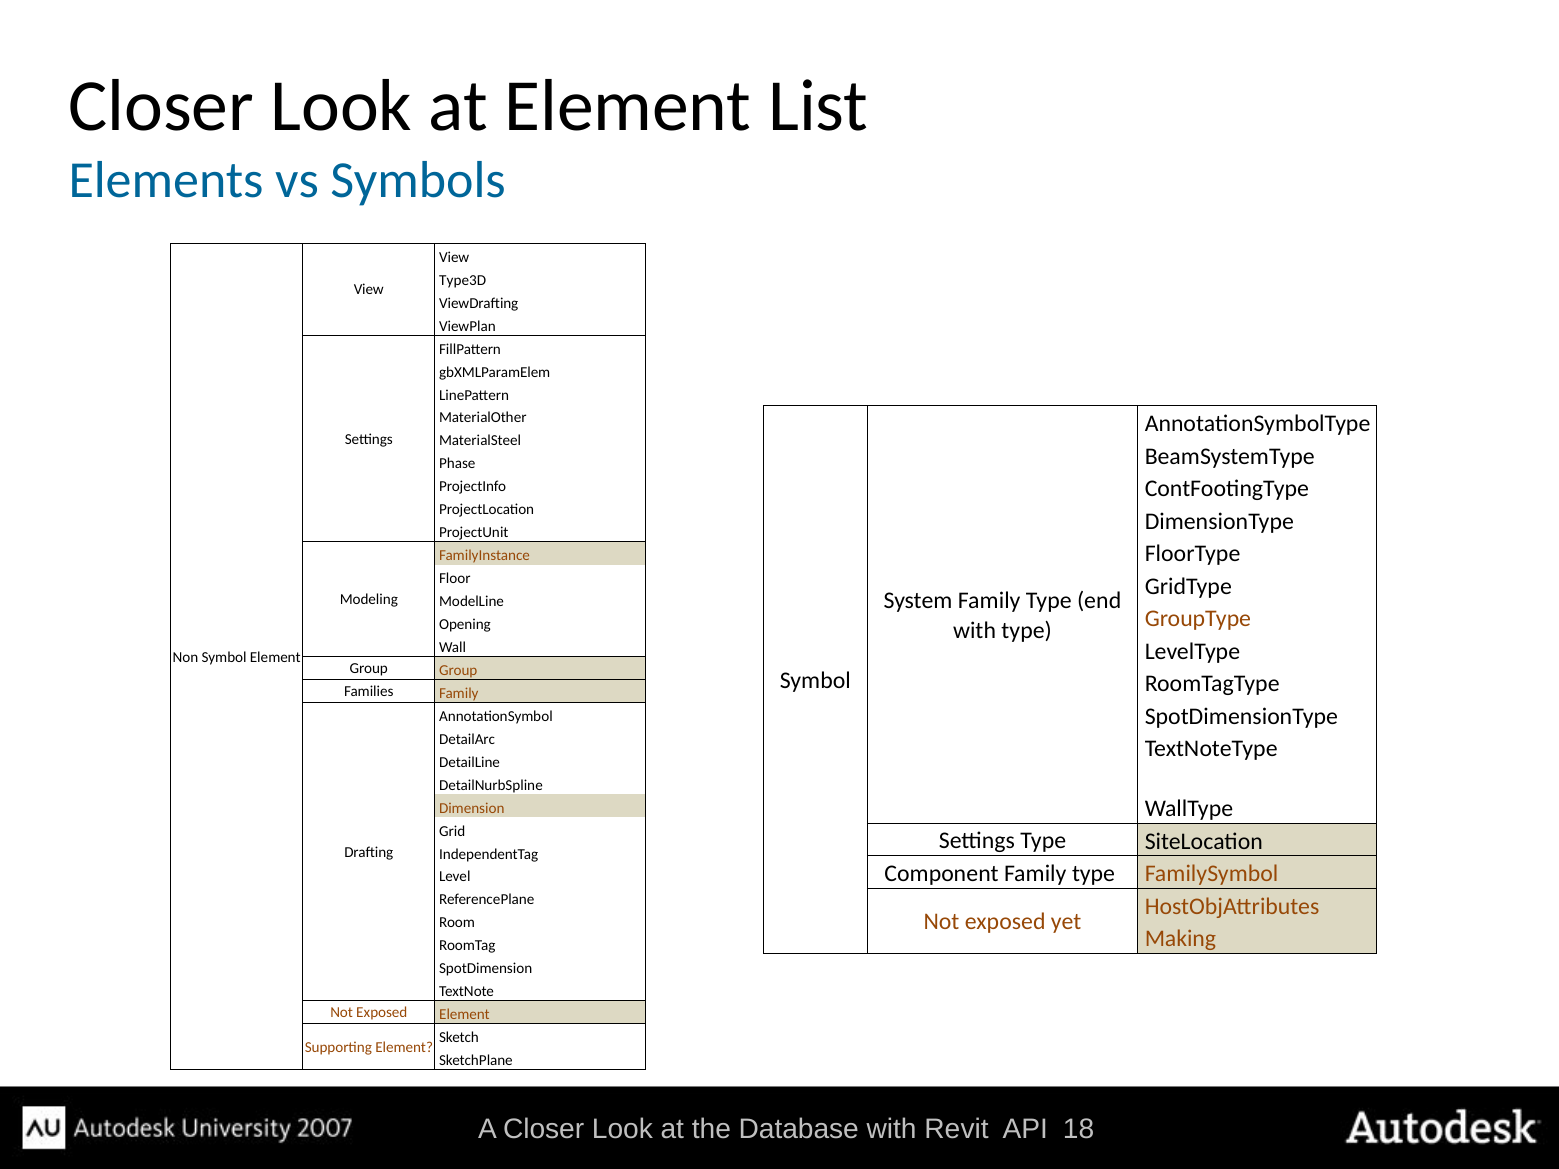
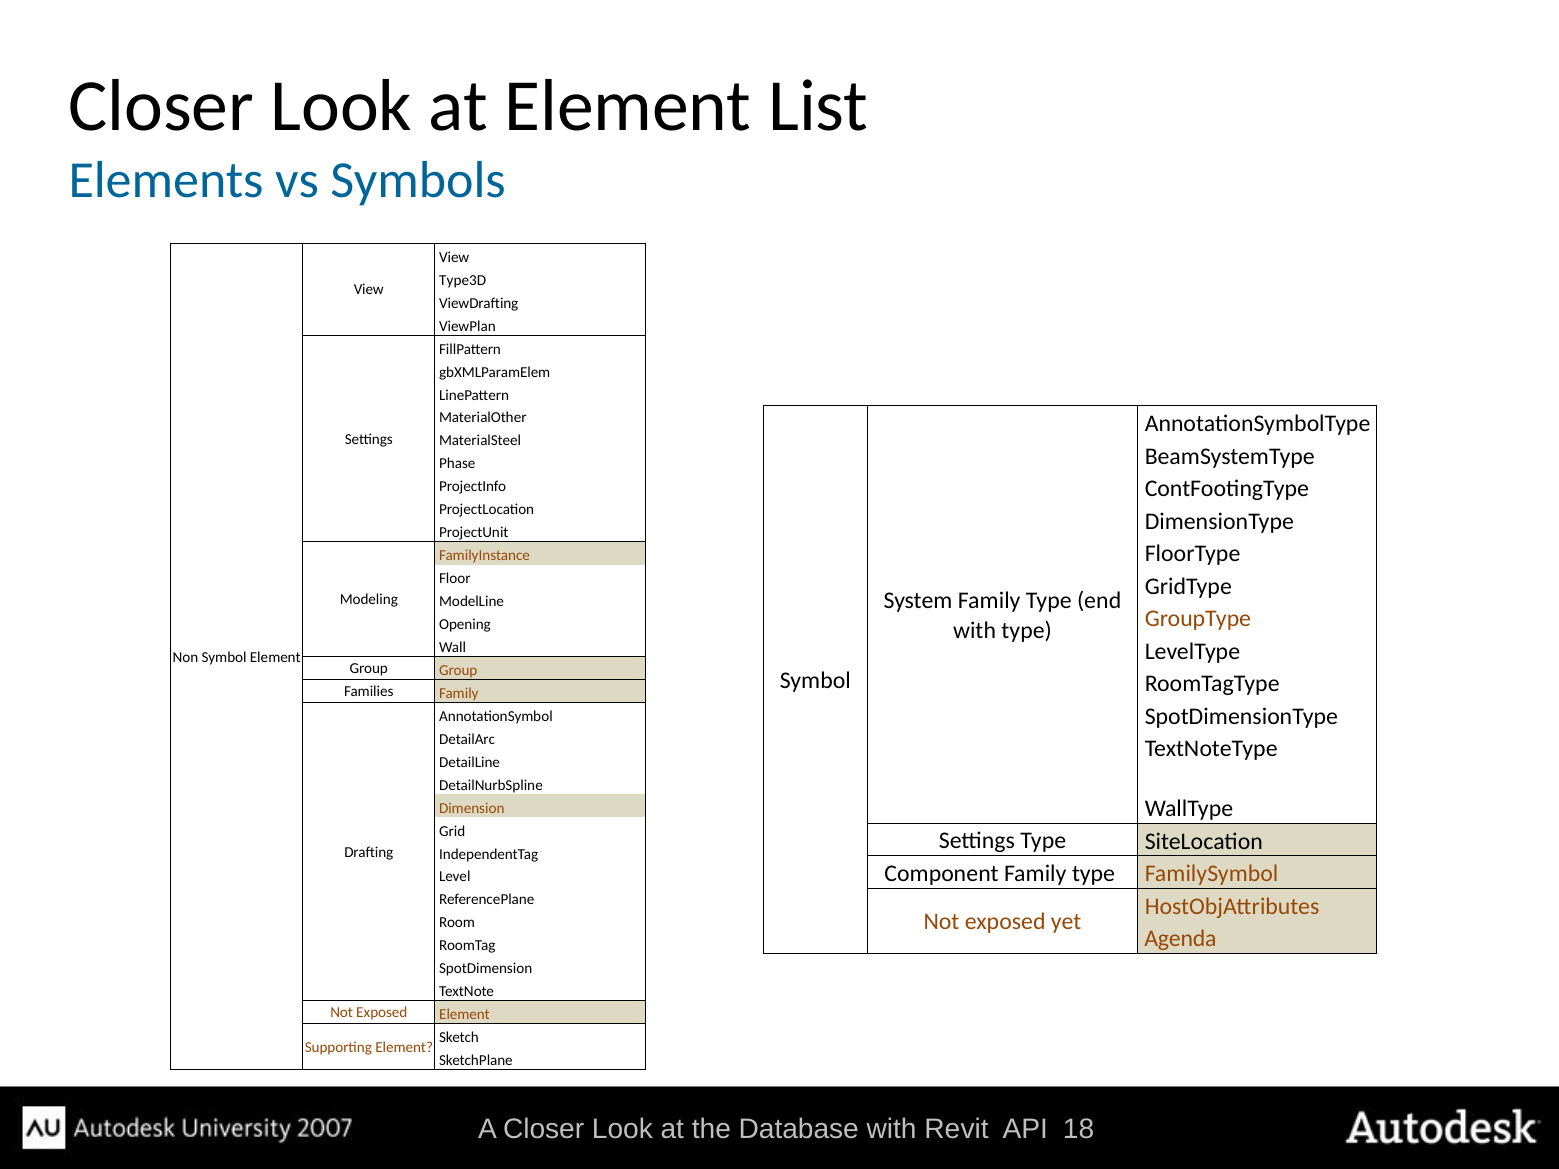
Making: Making -> Agenda (1180, 939)
